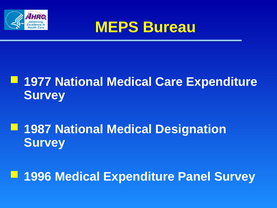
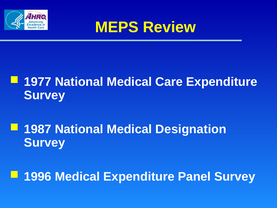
Bureau: Bureau -> Review (169, 27)
